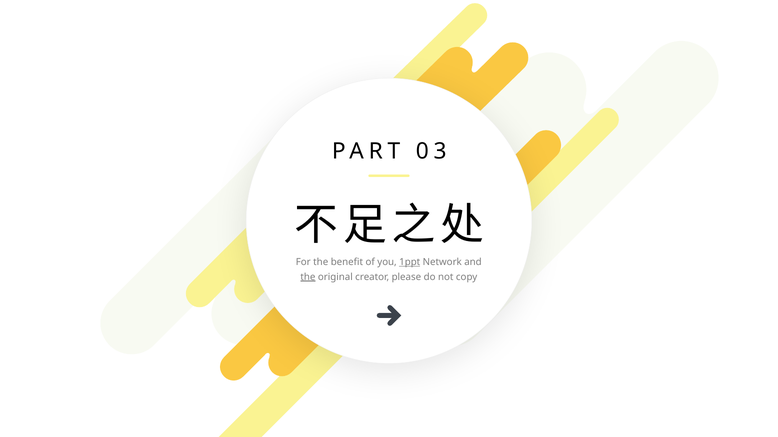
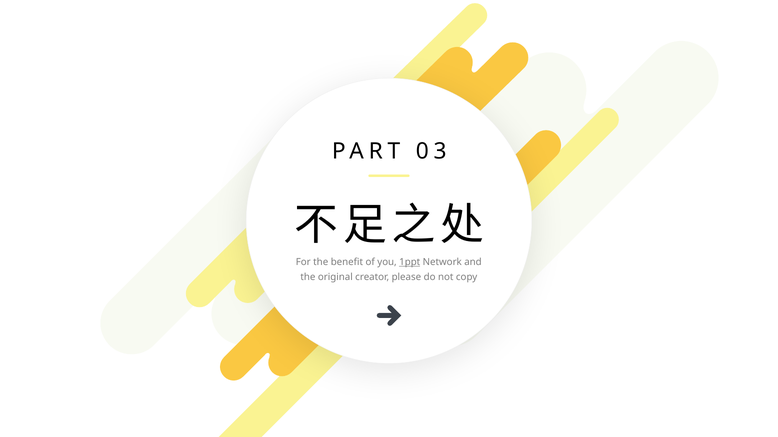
the underline: present -> none (308, 277)
